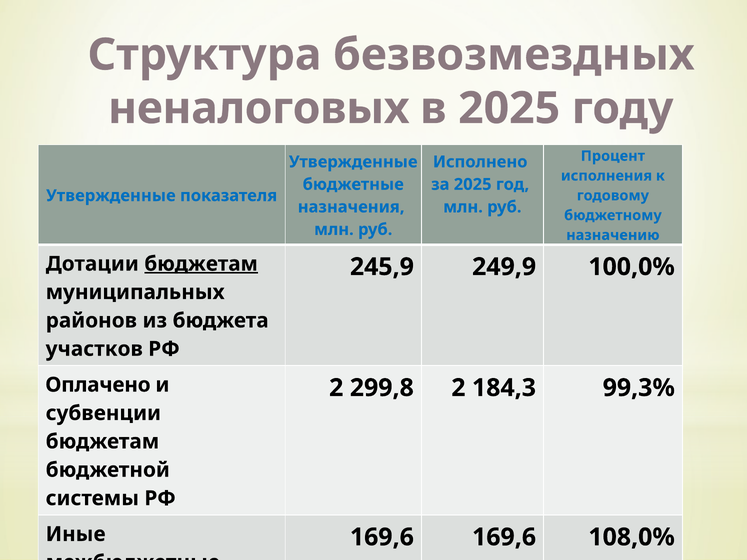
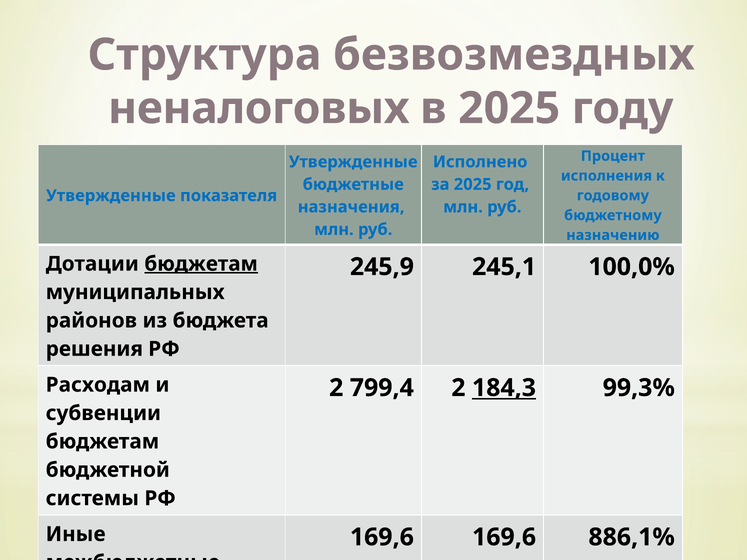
249,9: 249,9 -> 245,1 (504, 267)
участков: участков -> решения (94, 349)
Оплачено: Оплачено -> Расходам (98, 385)
299,8: 299,8 -> 799,4 (382, 388)
184,3 underline: none -> present (504, 388)
108,0%: 108,0% -> 886,1% (632, 537)
